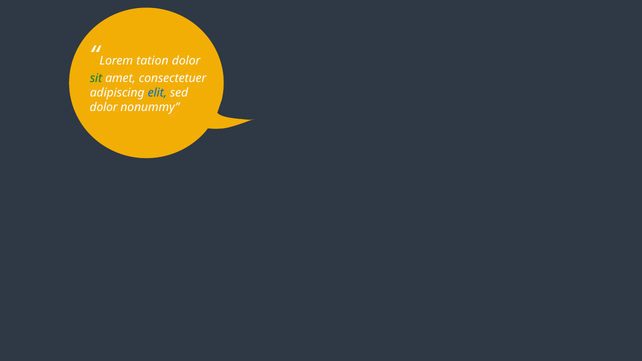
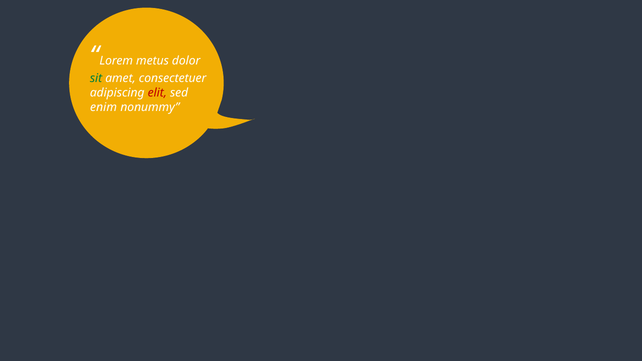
tation: tation -> metus (152, 61)
elit colour: blue -> red (157, 93)
dolor: dolor -> enim (104, 107)
